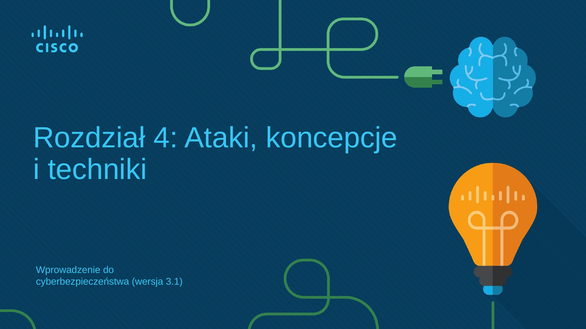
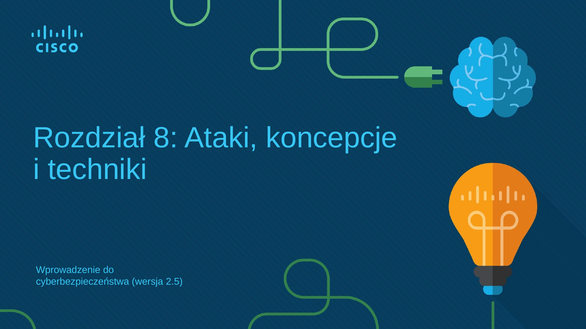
4: 4 -> 8 (166, 138)
3.1: 3.1 -> 2.5 (174, 282)
